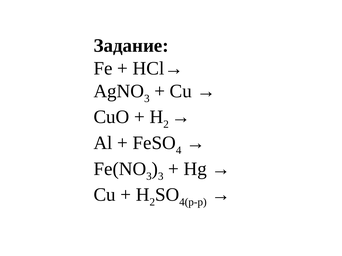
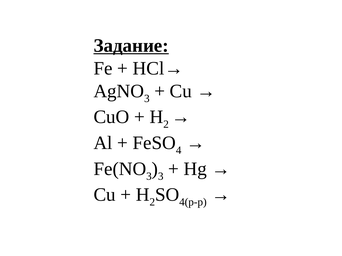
Задание underline: none -> present (131, 46)
